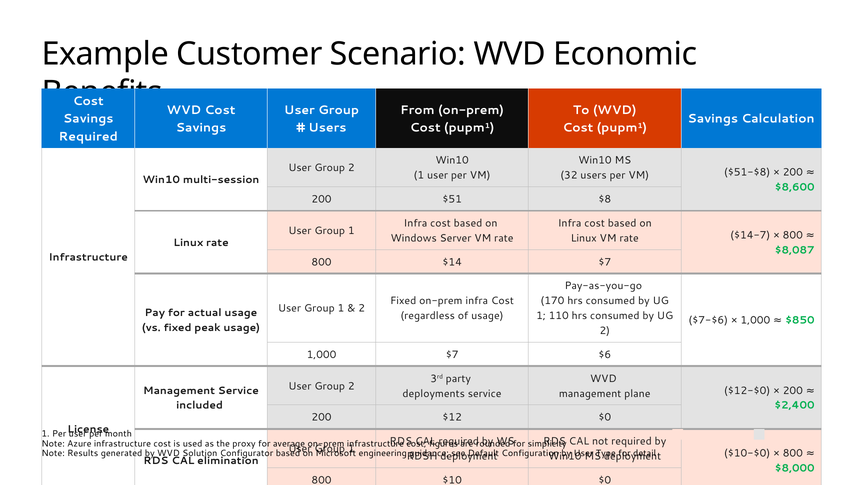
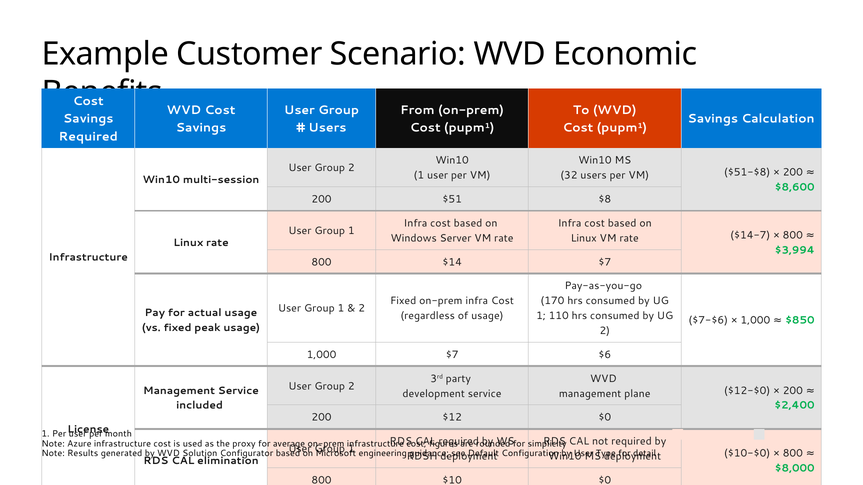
$8,087: $8,087 -> $3,994 (795, 250)
deployments: deployments -> development (434, 394)
